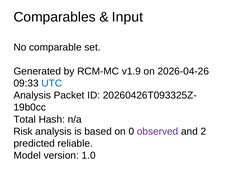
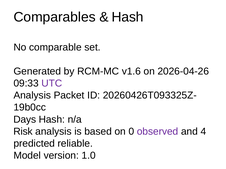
Input: Input -> Hash (128, 17)
v1.9: v1.9 -> v1.6 (131, 72)
UTC colour: blue -> purple (52, 84)
Total: Total -> Days (25, 120)
2: 2 -> 4 (203, 132)
